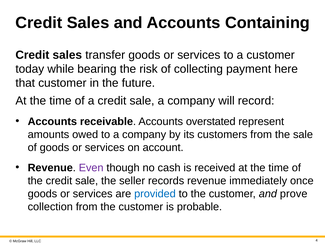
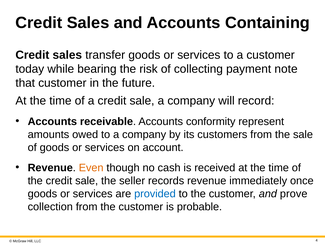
here: here -> note (286, 69)
overstated: overstated -> conformity (211, 121)
Even colour: purple -> orange (91, 168)
